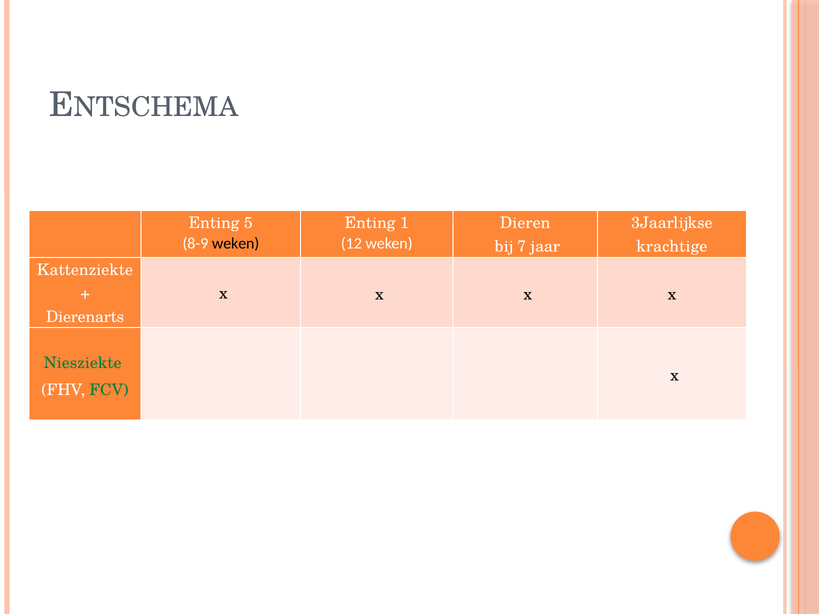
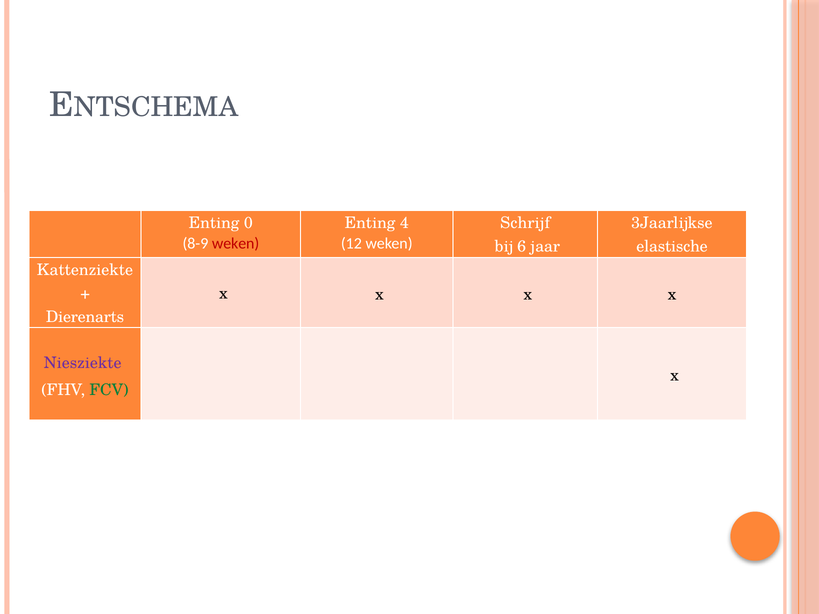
5: 5 -> 0 (248, 223)
1: 1 -> 4 (404, 223)
Dieren: Dieren -> Schrijf (525, 223)
weken colour: black -> red (236, 244)
7: 7 -> 6 (522, 247)
krachtige: krachtige -> elastische (672, 247)
Niesziekte colour: green -> purple (83, 363)
